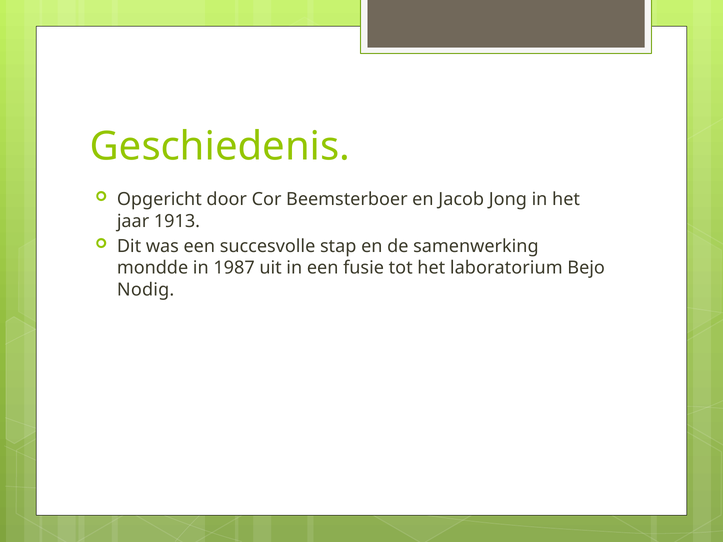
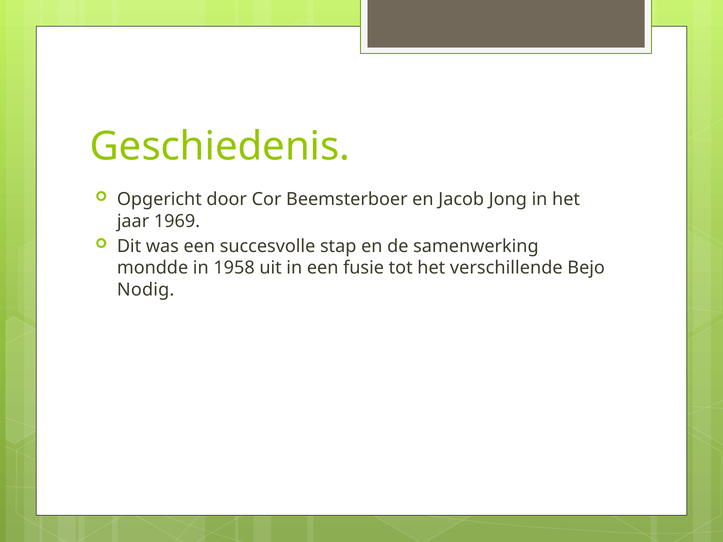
1913: 1913 -> 1969 (177, 221)
1987: 1987 -> 1958 (234, 268)
laboratorium: laboratorium -> verschillende (506, 268)
